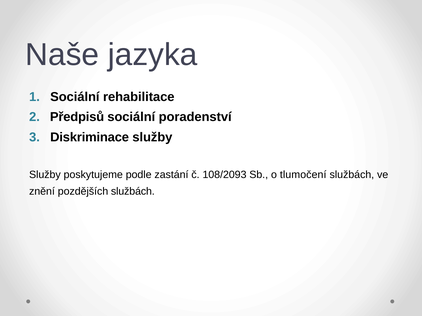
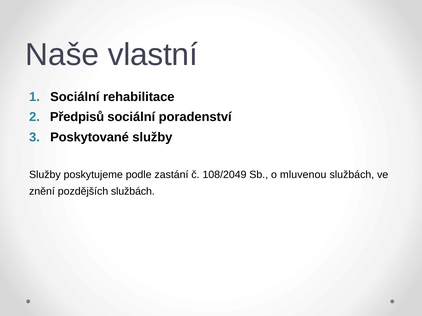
jazyka: jazyka -> vlastní (153, 55)
Diskriminace: Diskriminace -> Poskytované (90, 137)
108/2093: 108/2093 -> 108/2049 (224, 175)
tlumočení: tlumočení -> mluvenou (303, 175)
